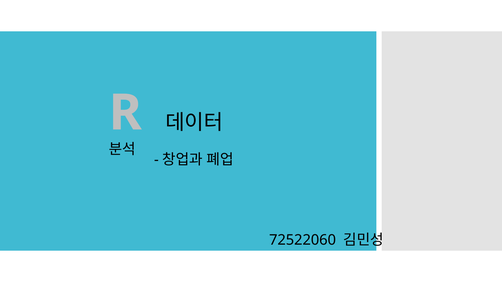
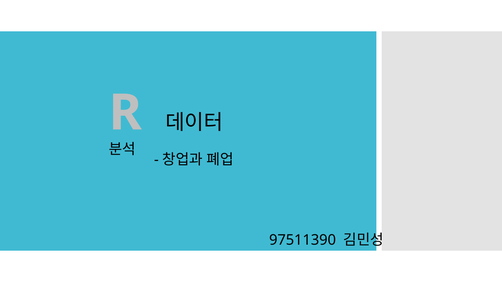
72522060: 72522060 -> 97511390 (303, 240)
